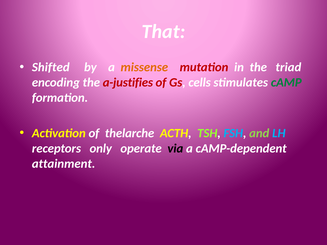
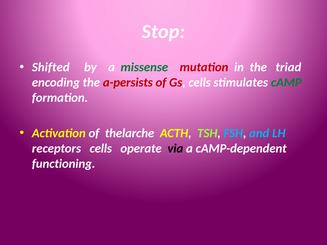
That: That -> Stop (163, 32)
missense colour: orange -> green (144, 67)
a-justifies: a-justifies -> a-persists (128, 83)
and colour: light green -> light blue (259, 133)
receptors only: only -> cells (101, 149)
attainment: attainment -> functioning (64, 164)
